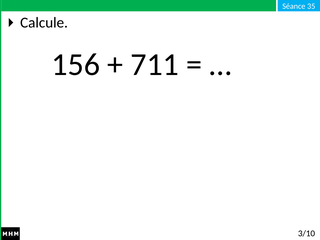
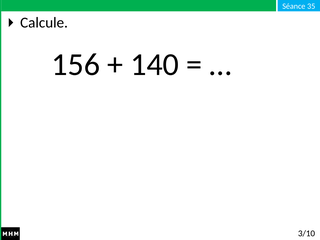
711: 711 -> 140 (155, 65)
